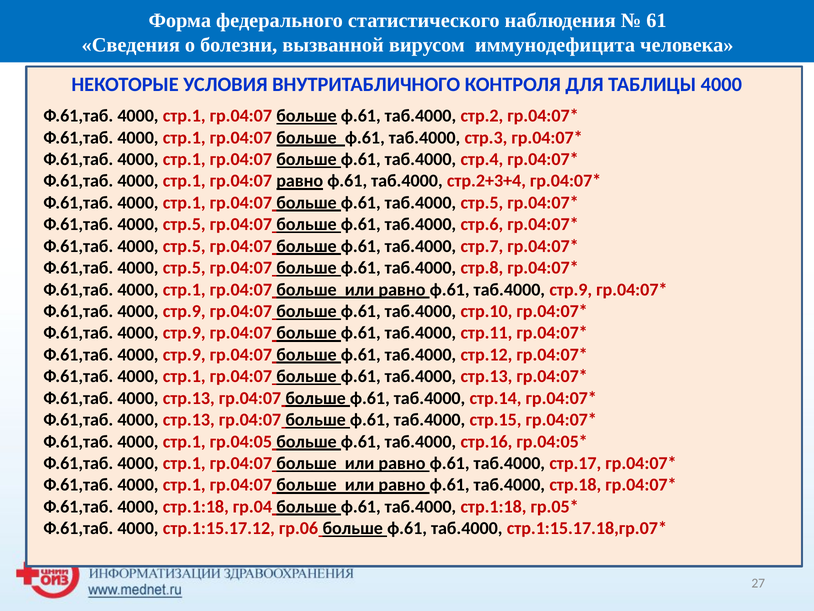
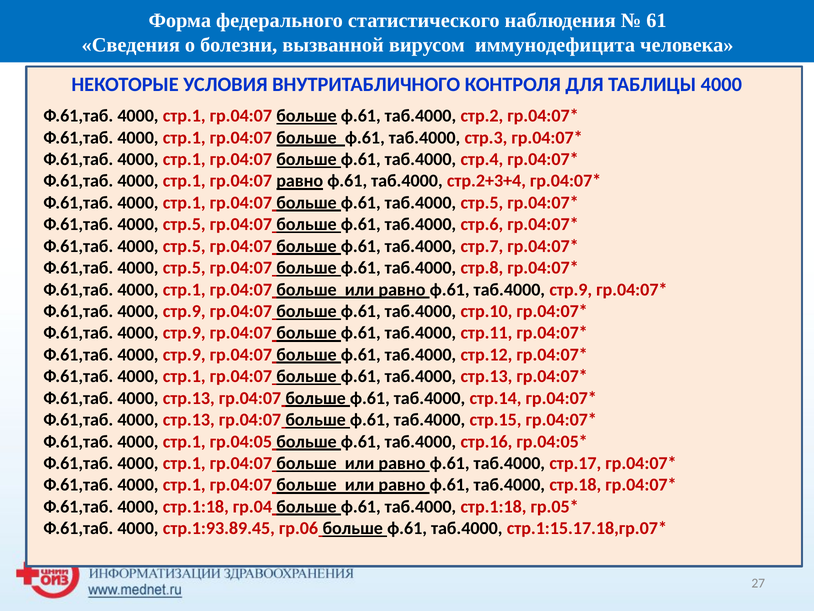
стр.1:15.17.12: стр.1:15.17.12 -> стр.1:93.89.45 (219, 528)
